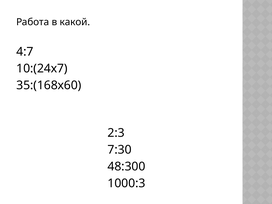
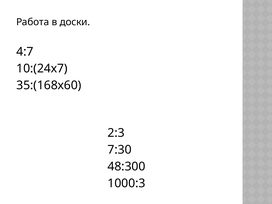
какой: какой -> доски (75, 22)
